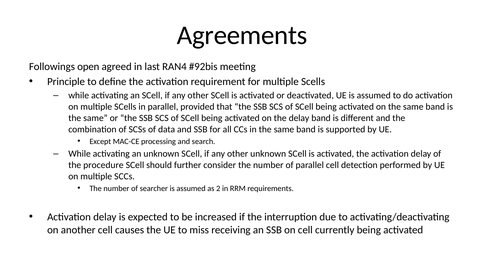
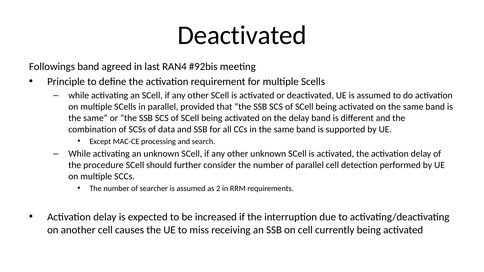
Agreements: Agreements -> Deactivated (242, 35)
Followings open: open -> band (88, 67)
